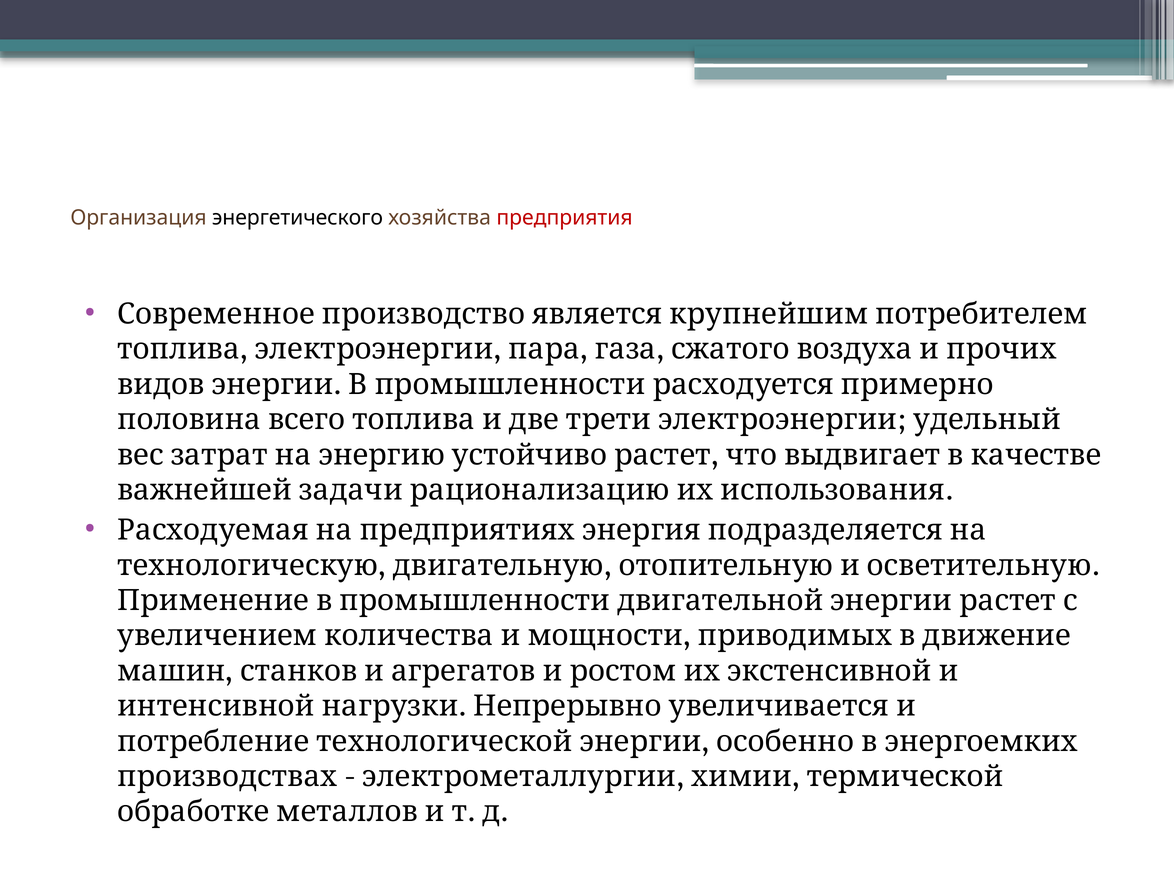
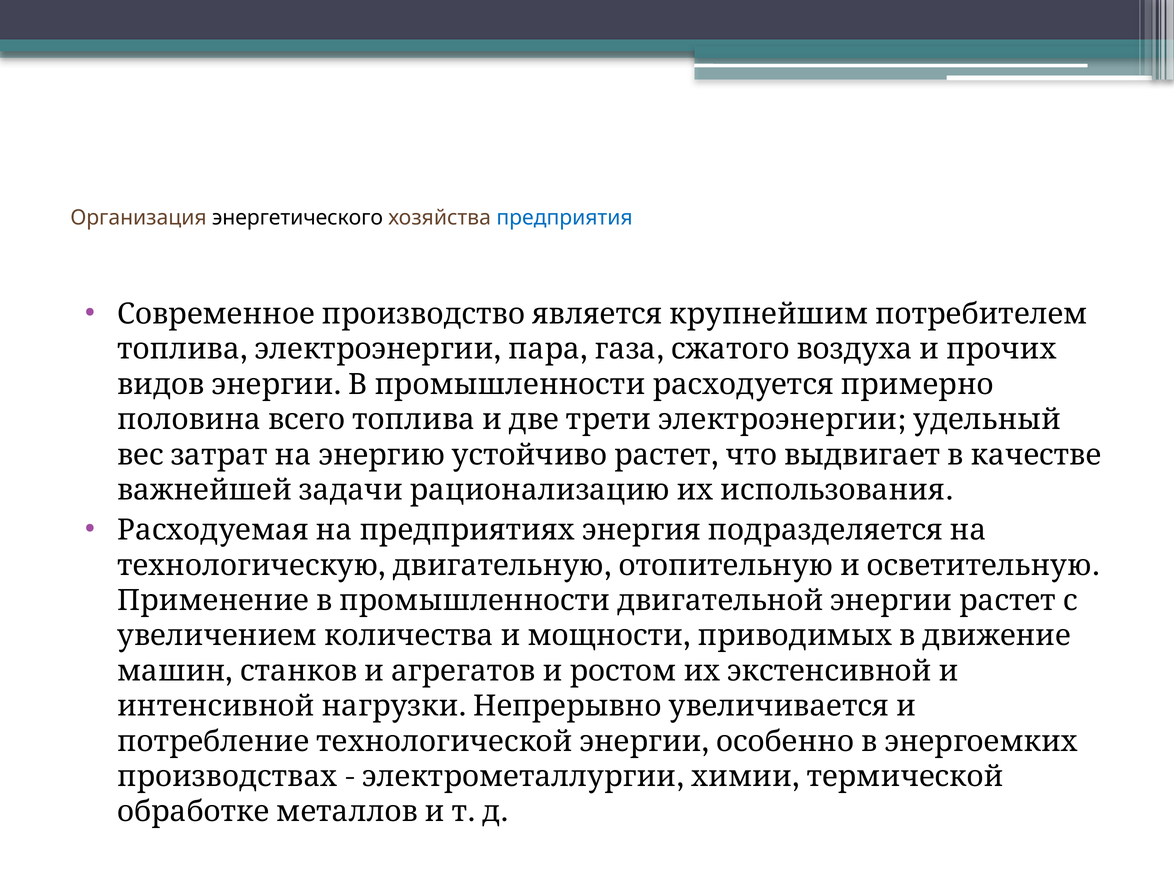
предприятия colour: red -> blue (565, 218)
